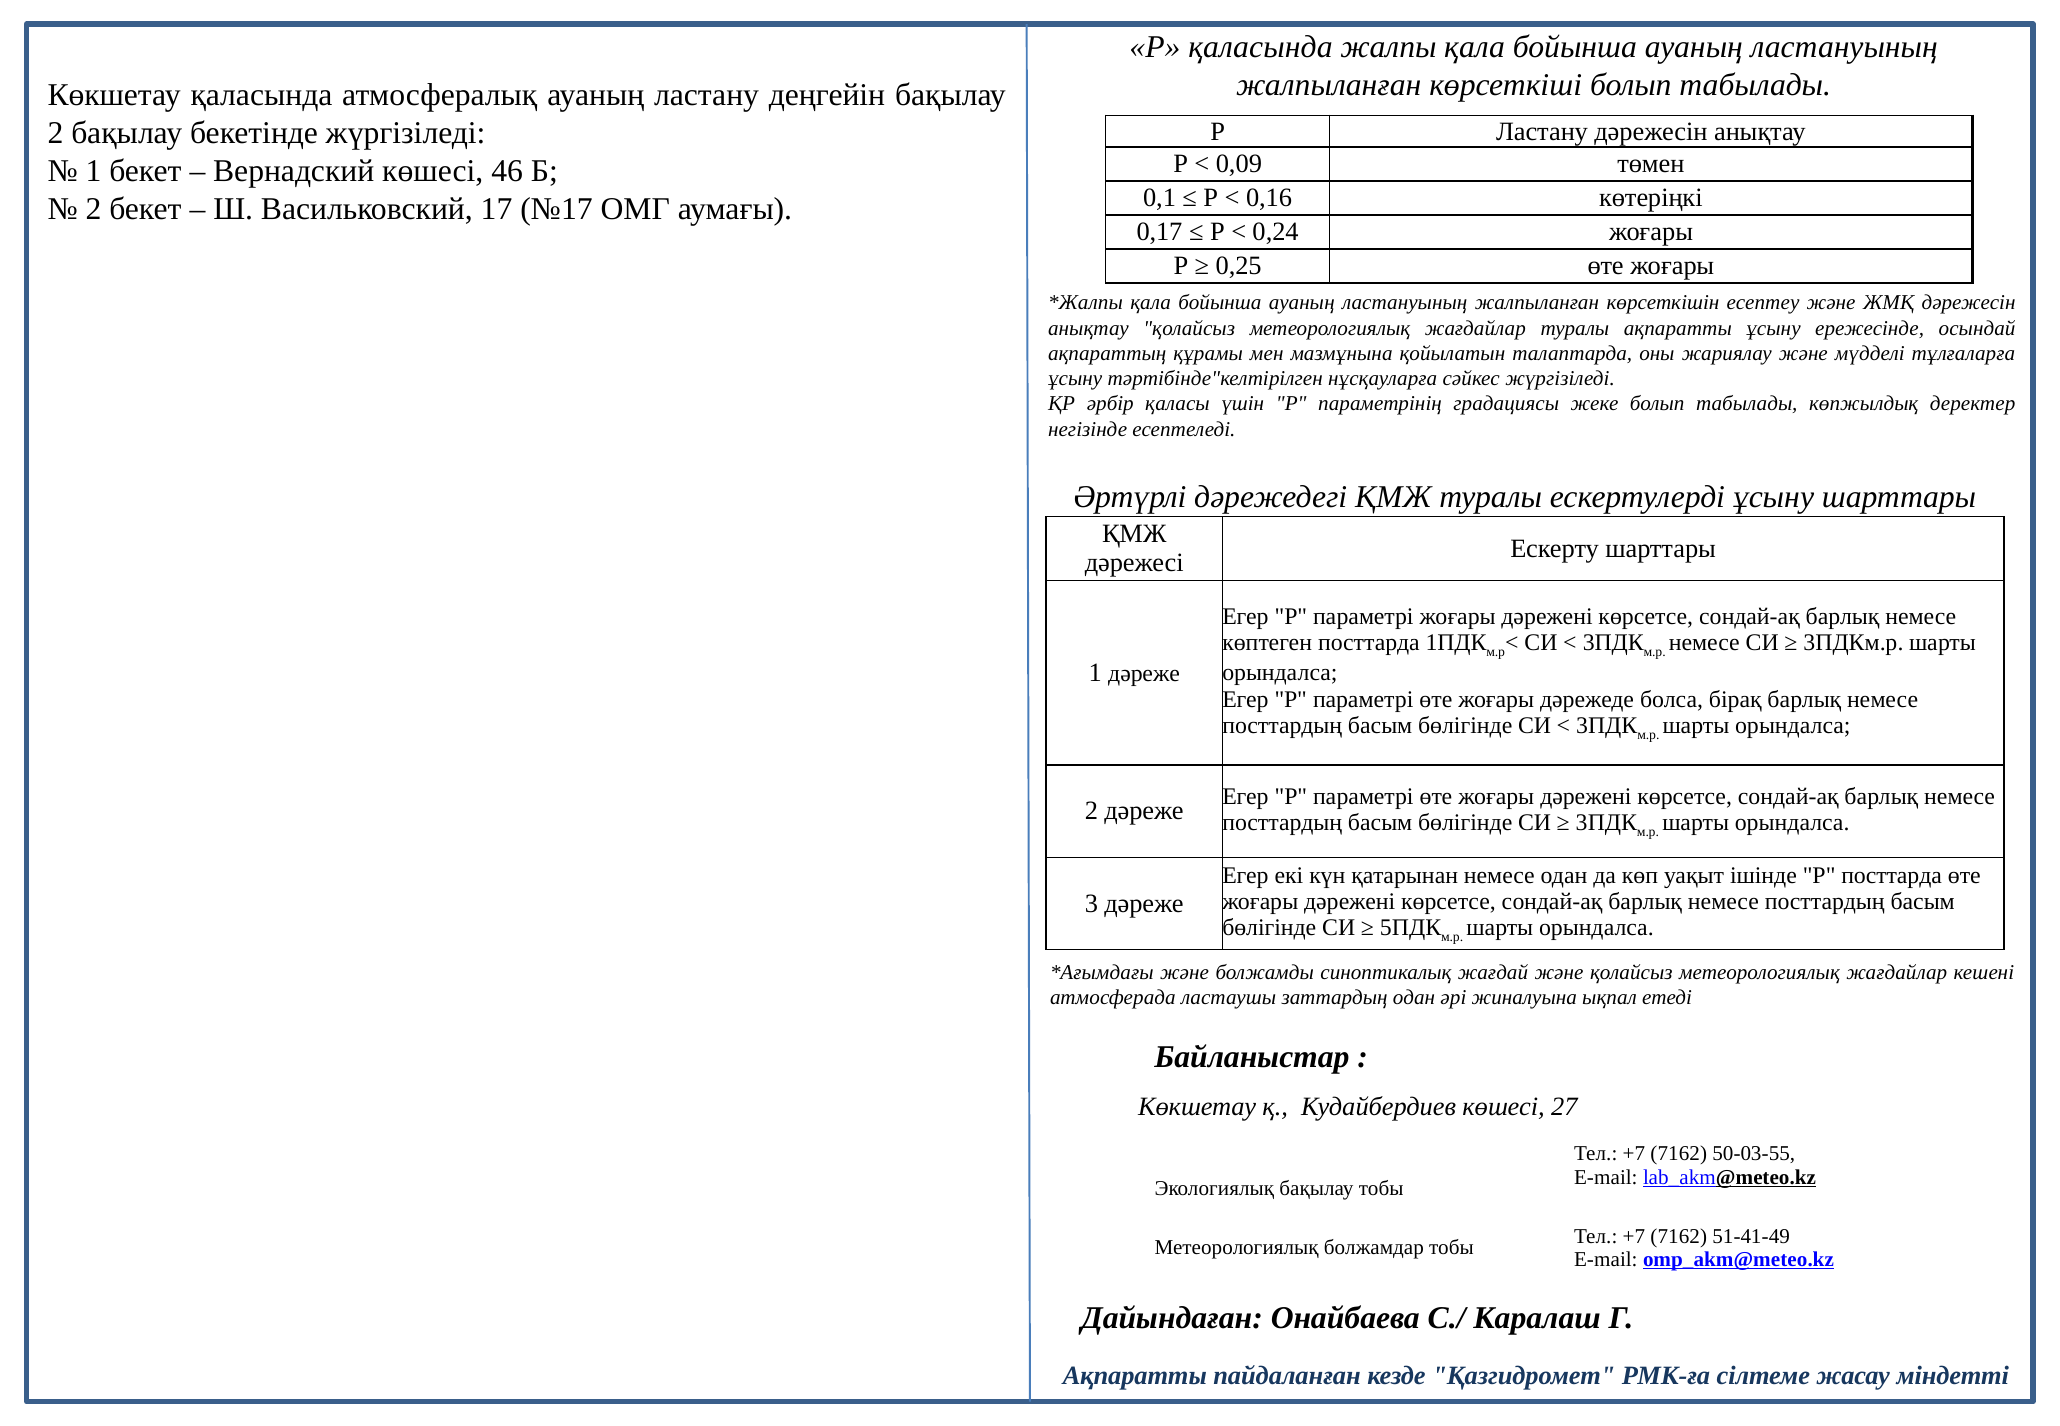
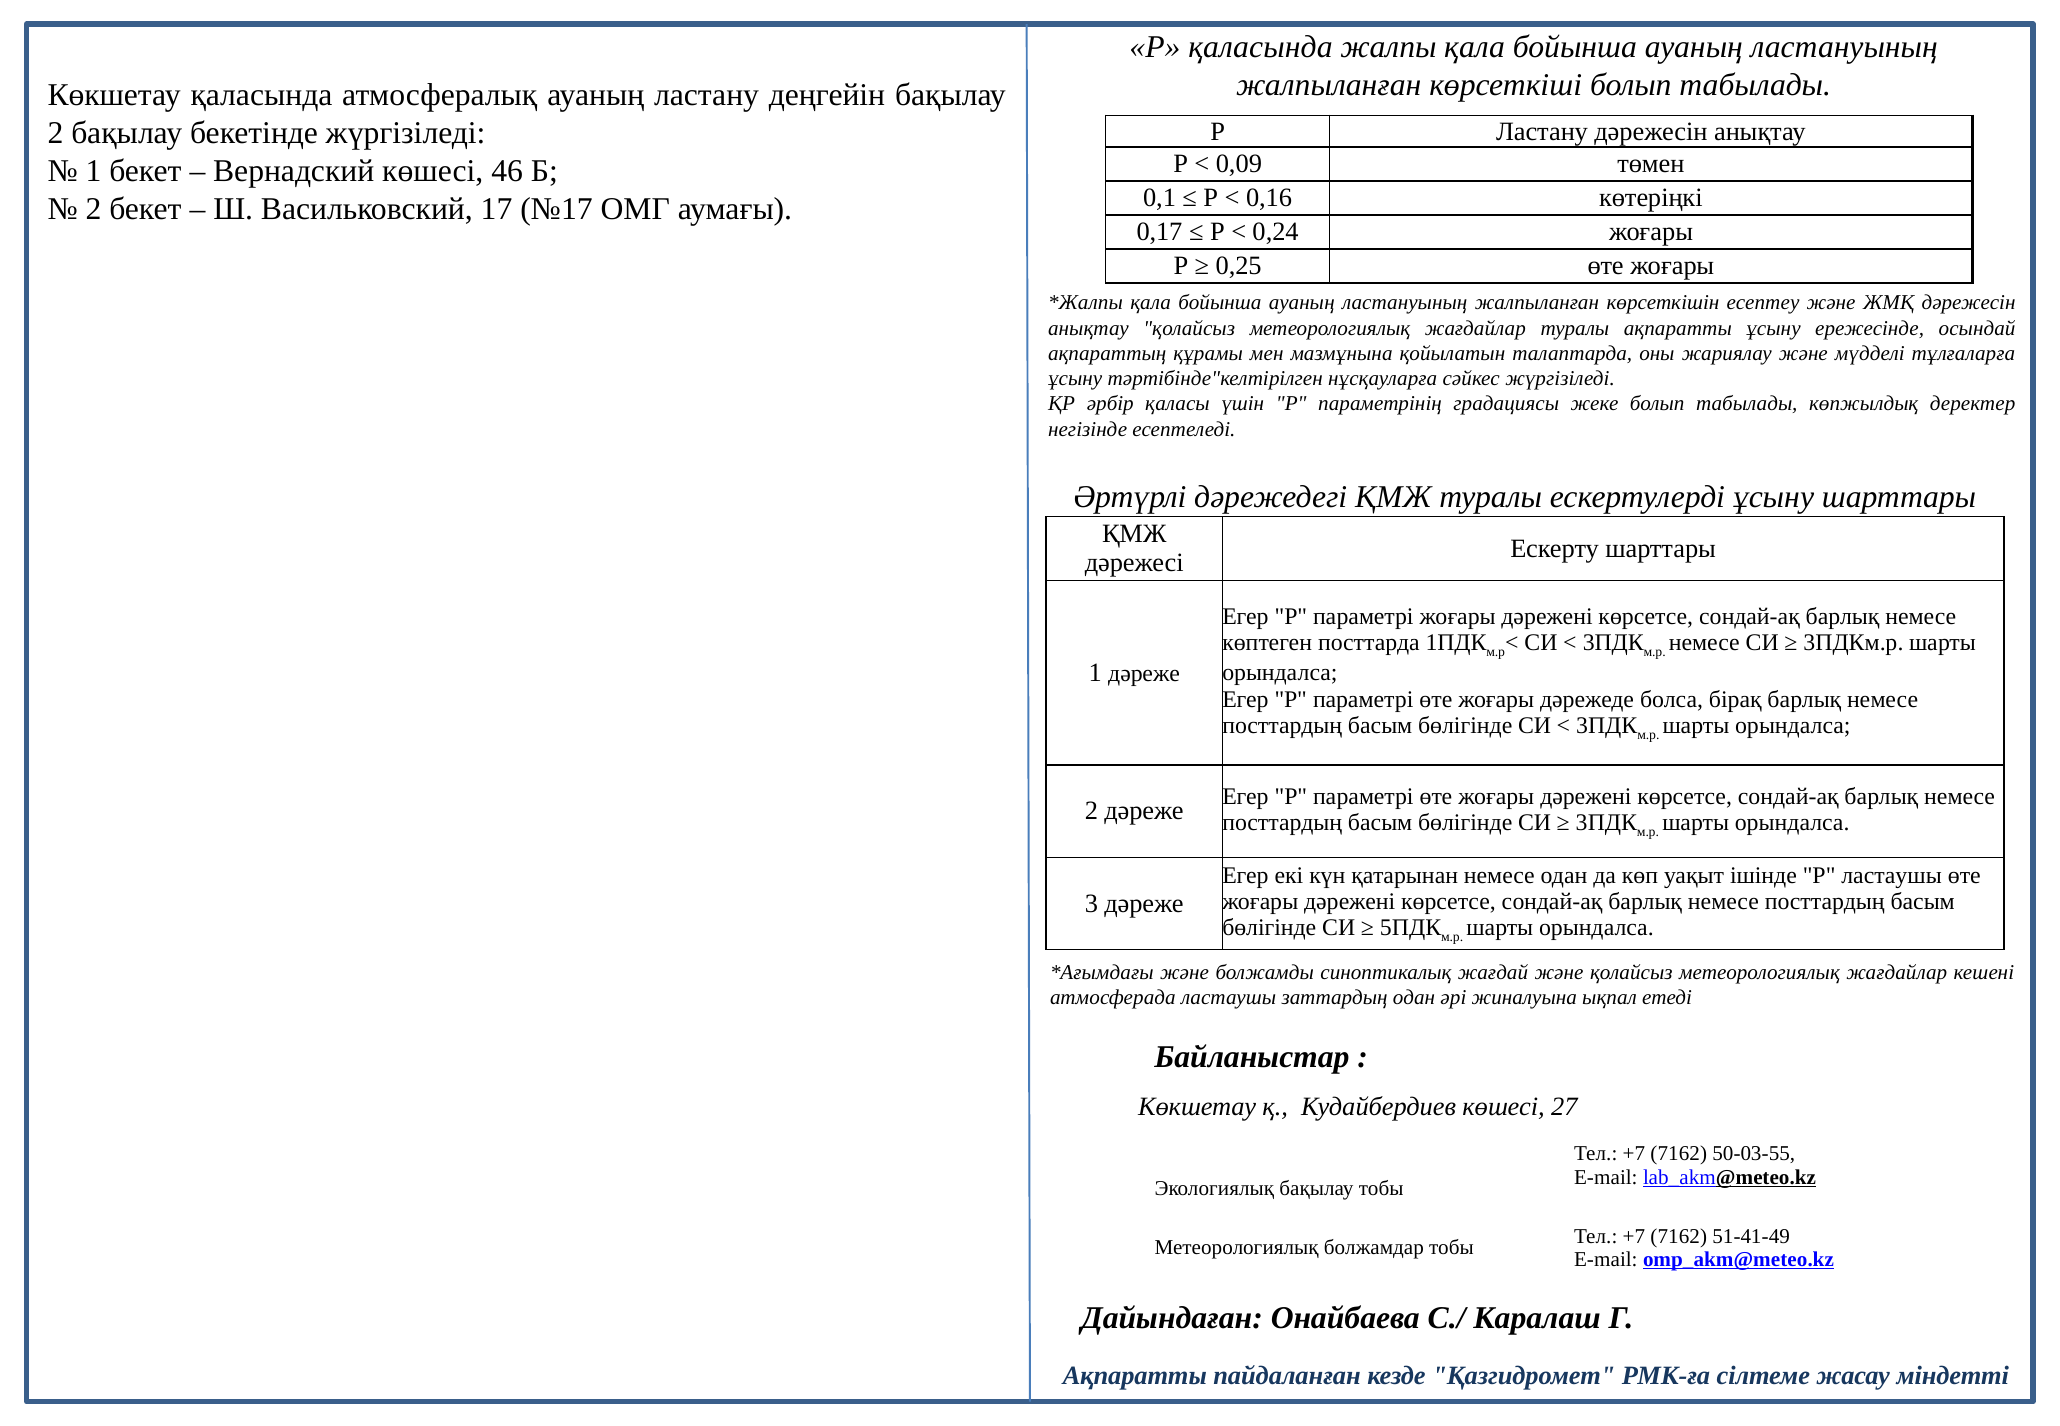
Р посттарда: посттарда -> ластаушы (1892, 875)
